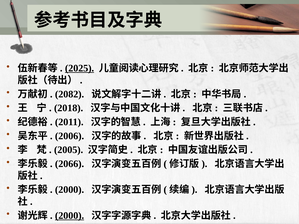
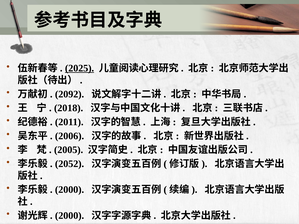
2082: 2082 -> 2092 (70, 94)
2066: 2066 -> 2052 (70, 164)
2000 underline: present -> none (70, 216)
